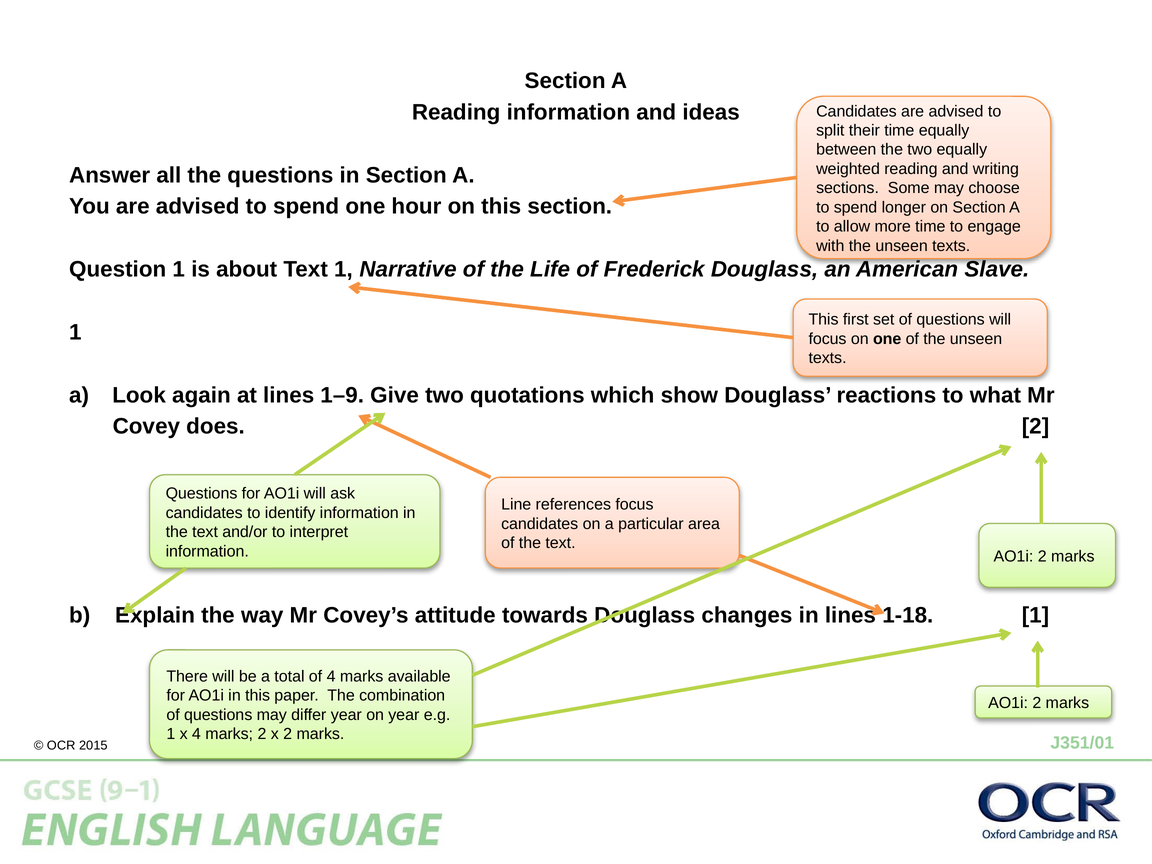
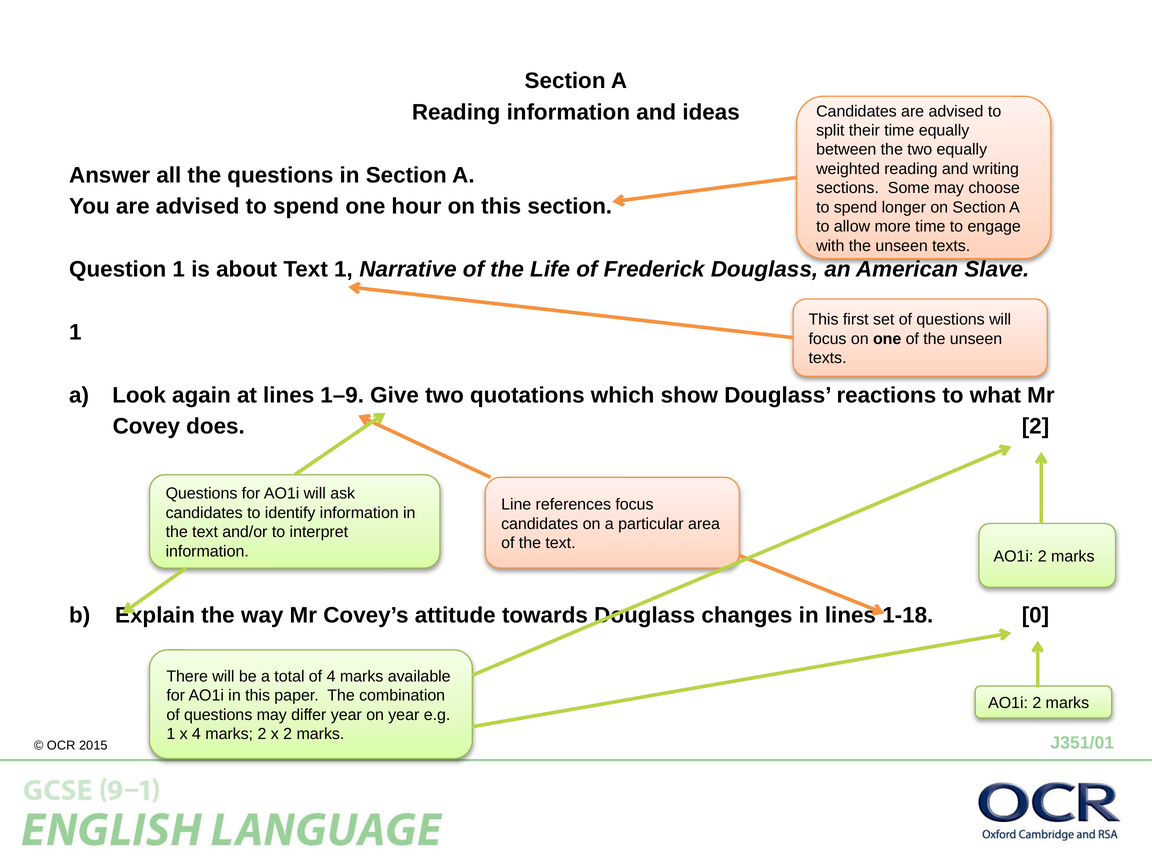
1-18 1: 1 -> 0 (1035, 615)
